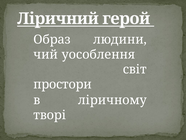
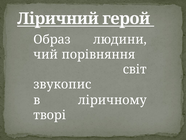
уособлення: уособлення -> порівняння (98, 54)
простори: простори -> звукопис (62, 84)
